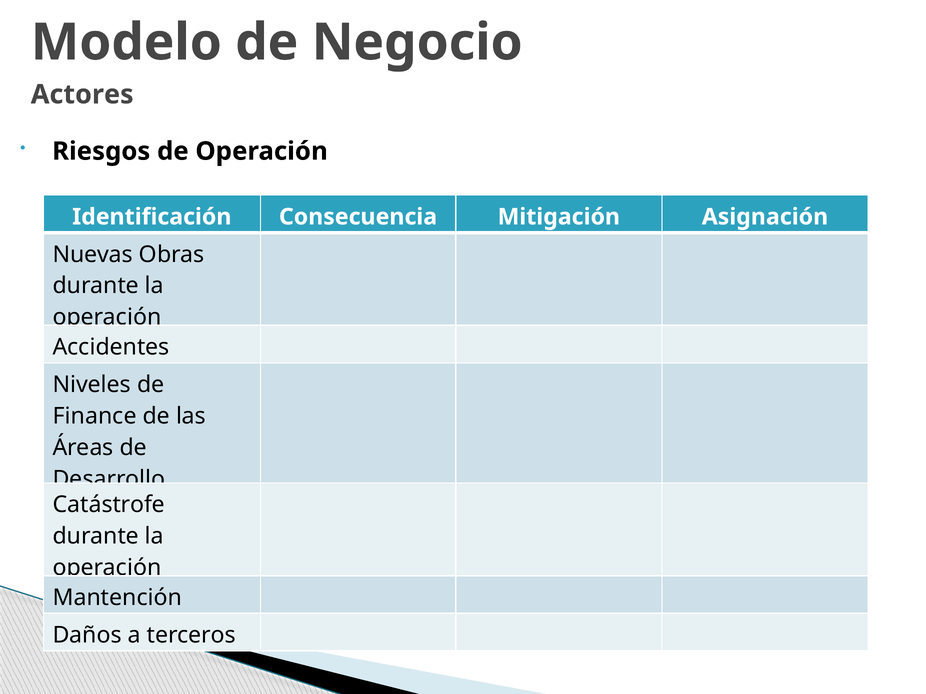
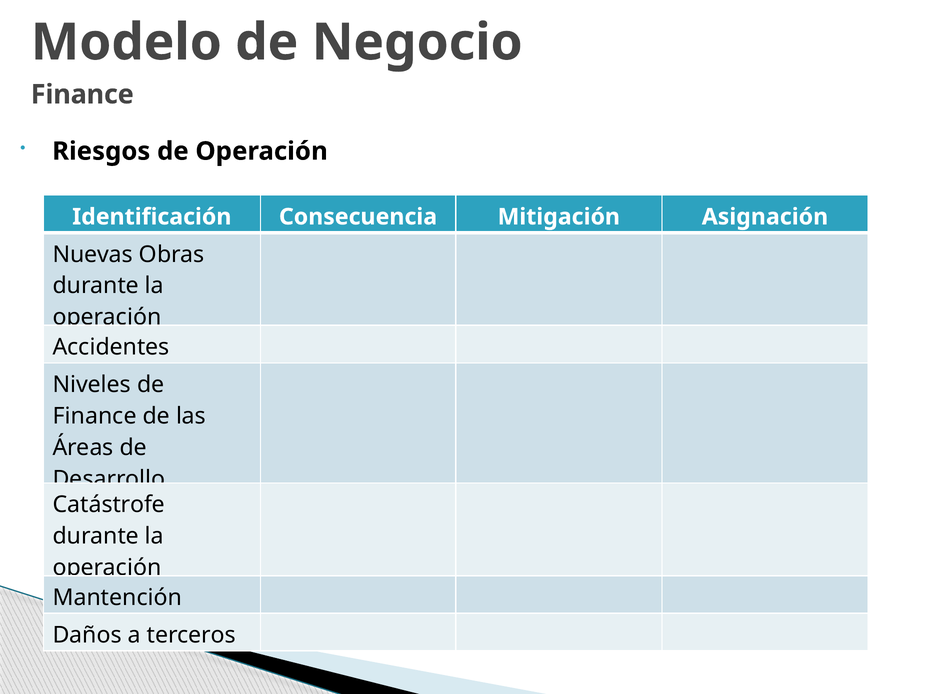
Actores: Actores -> Finance (82, 95)
